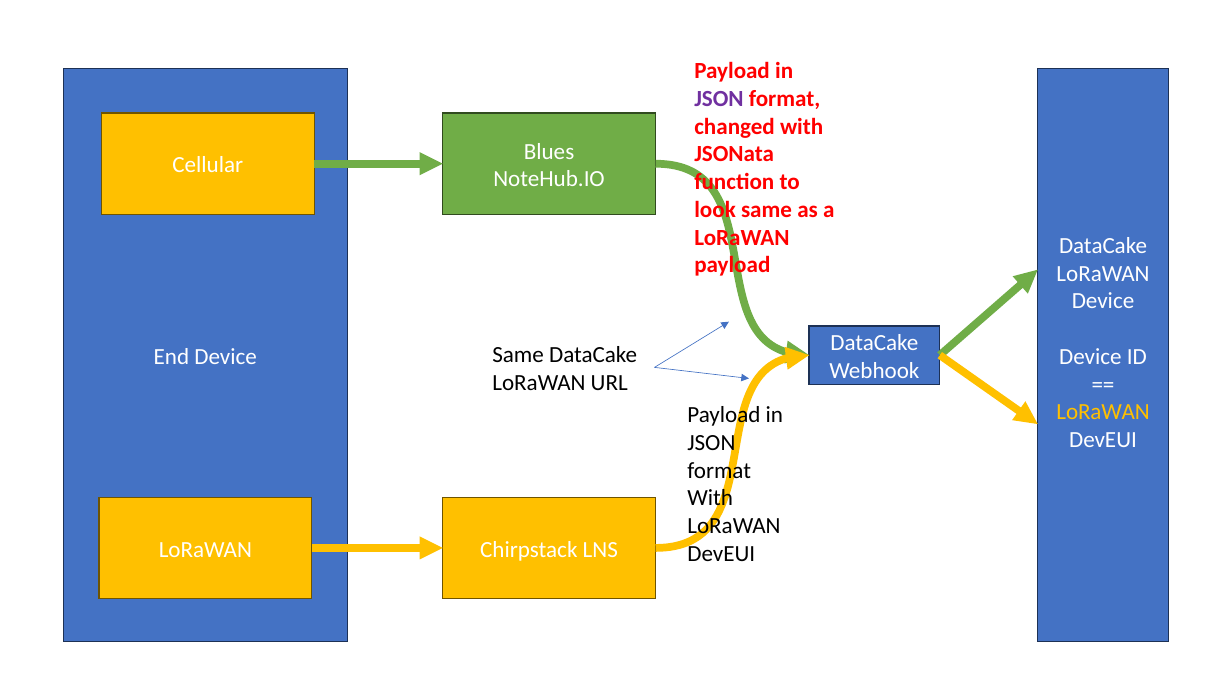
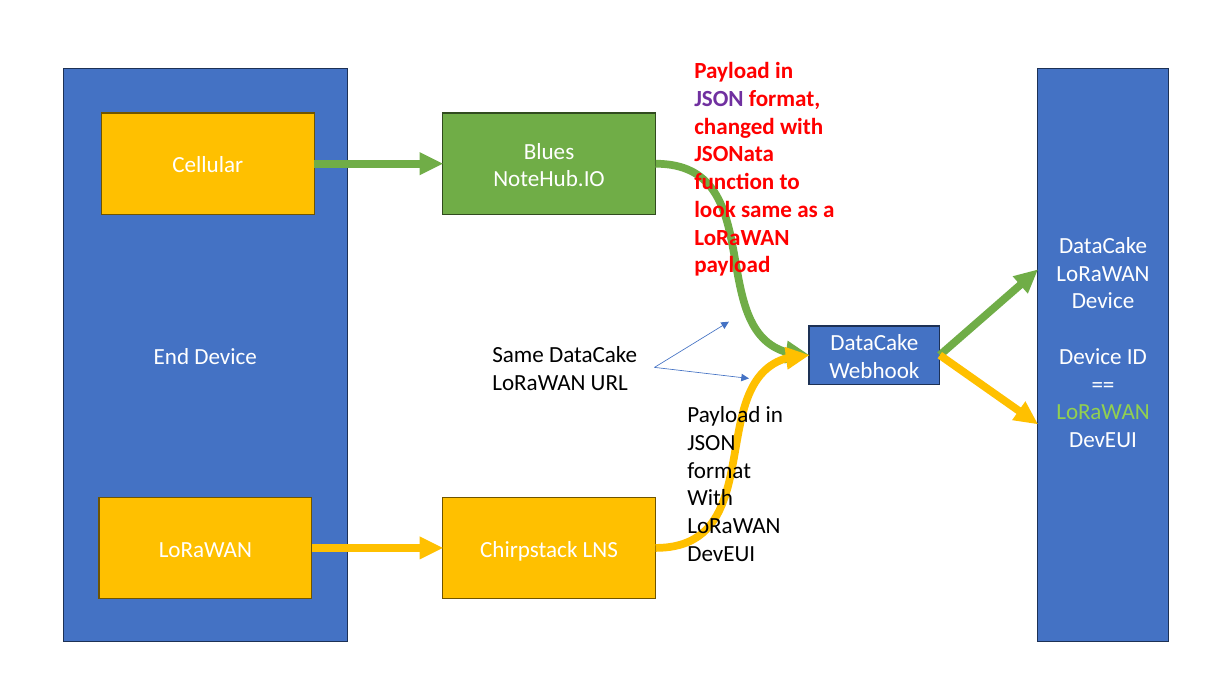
LoRaWAN colour: yellow -> light green (1103, 412)
